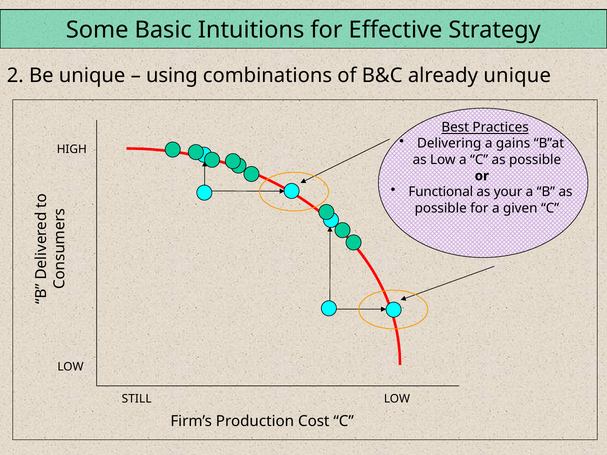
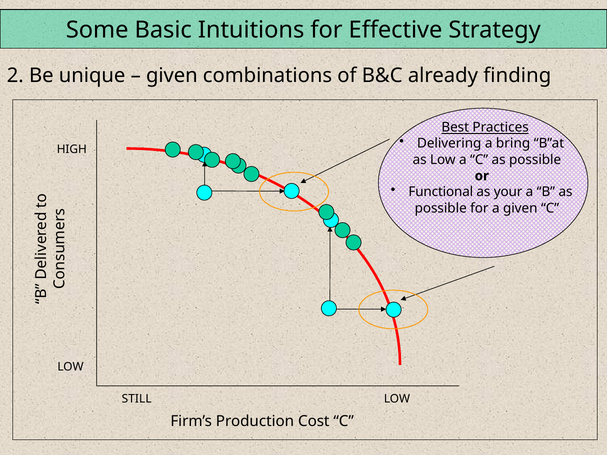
using: using -> given (172, 76)
already unique: unique -> finding (517, 76)
gains: gains -> bring (513, 144)
